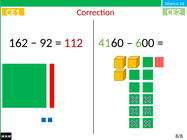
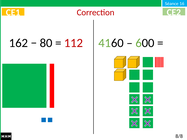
92: 92 -> 80 (46, 43)
